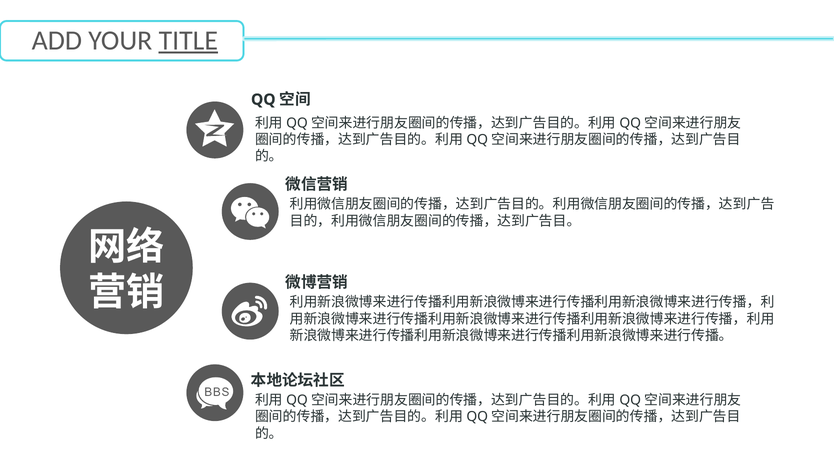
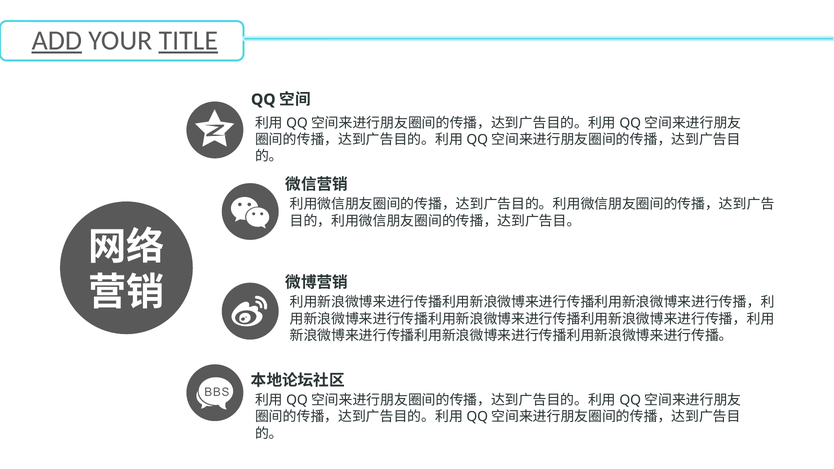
ADD underline: none -> present (57, 40)
